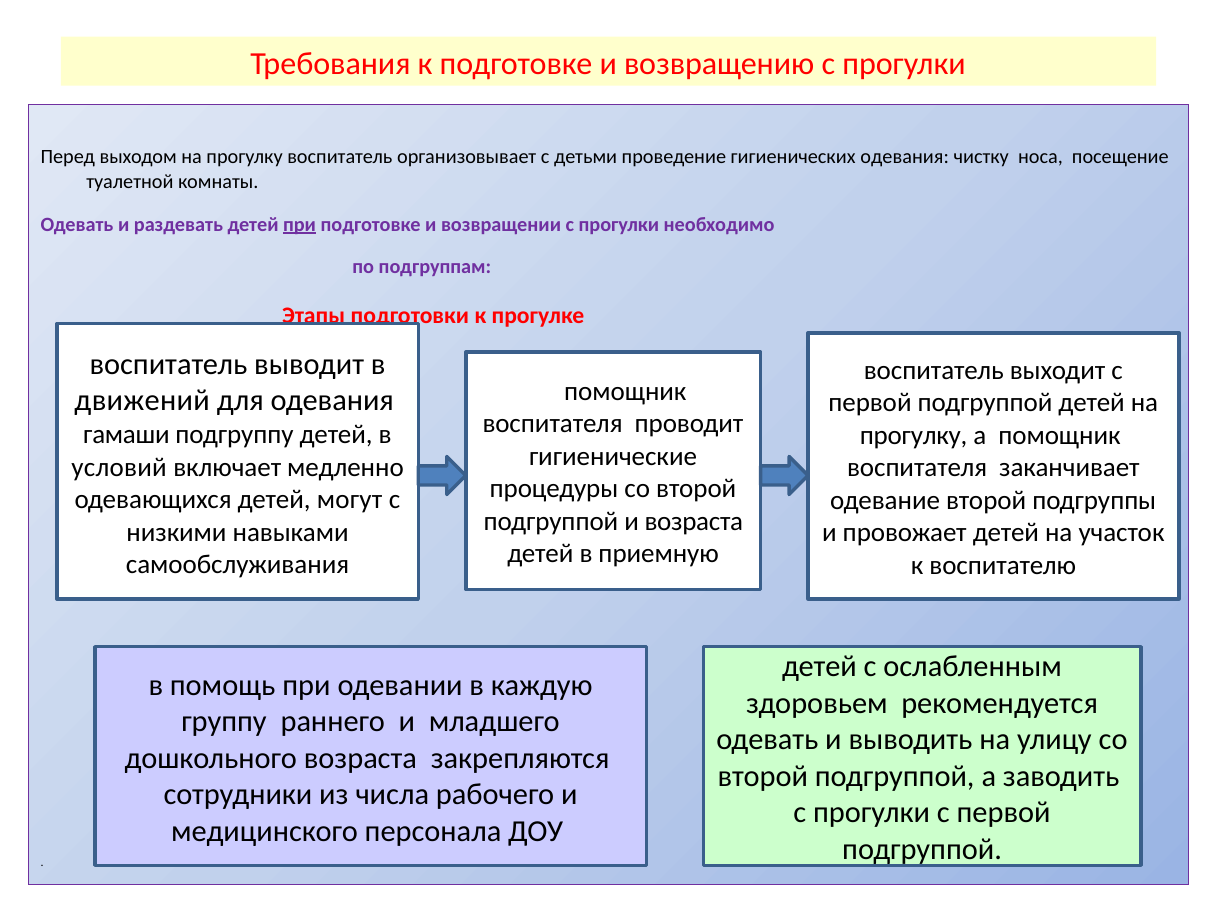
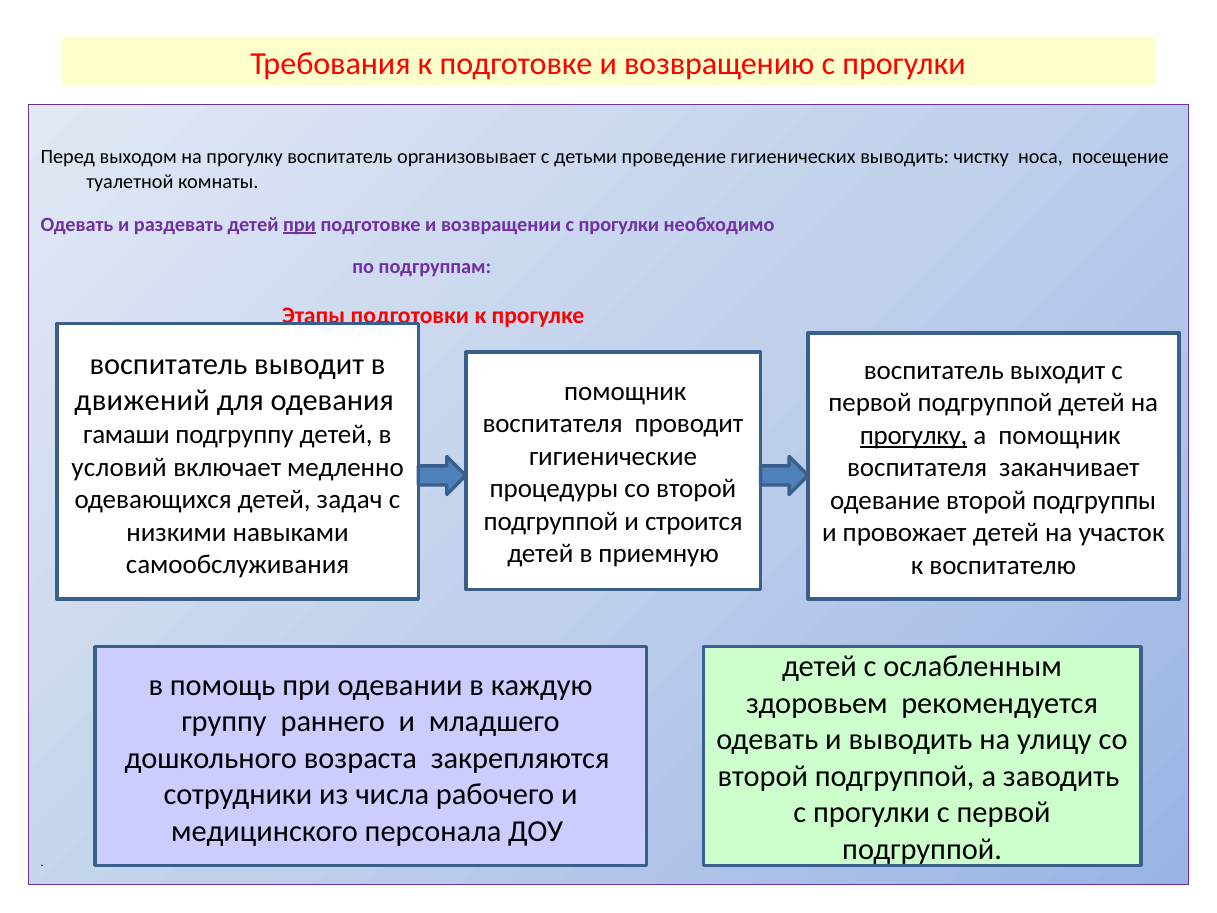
гигиенических одевания: одевания -> выводить (905, 157)
прогулку underline: none -> present (914, 435)
могут: могут -> задач (350, 500)
и возраста: возраста -> строится (694, 521)
